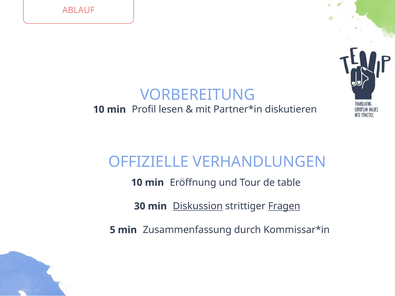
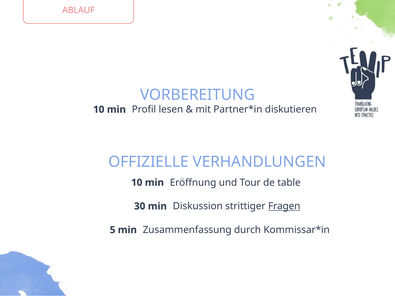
Diskussion underline: present -> none (198, 206)
